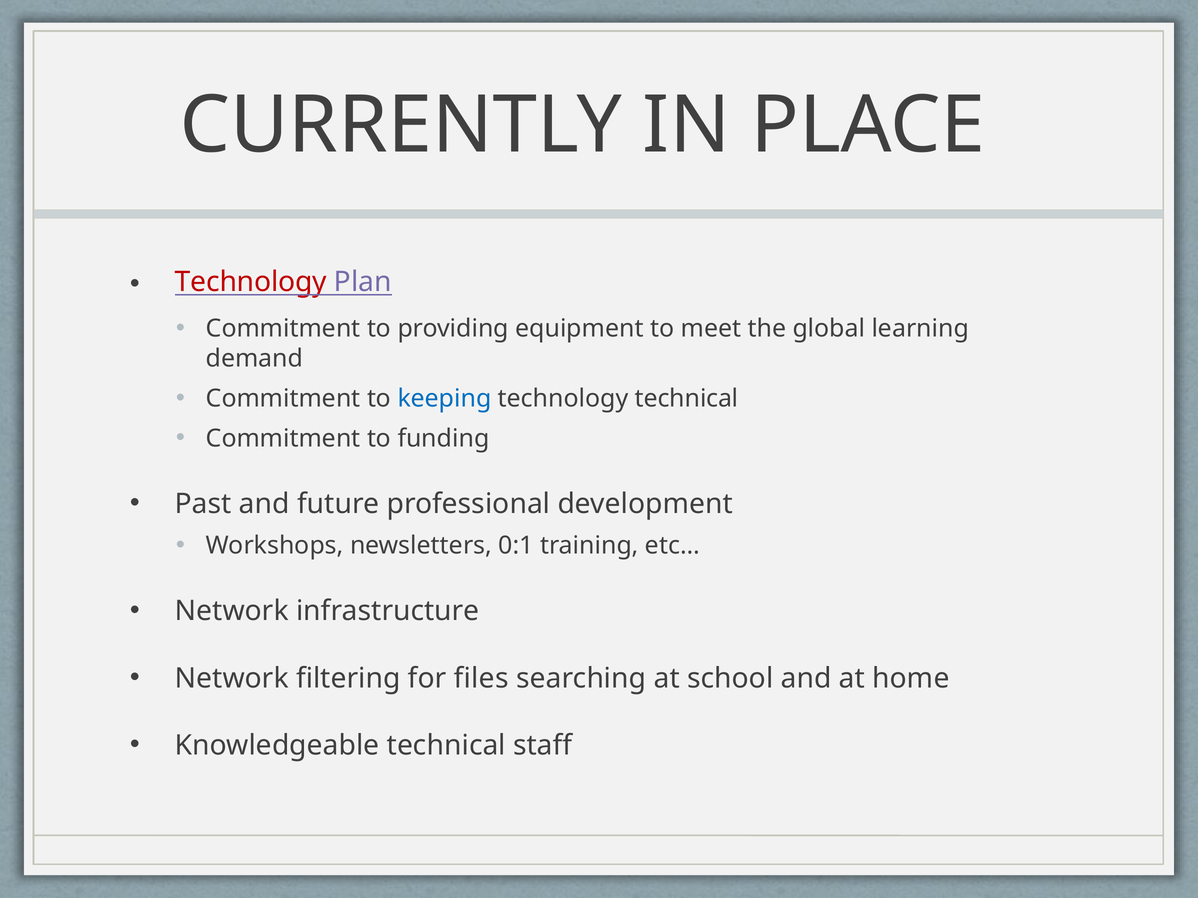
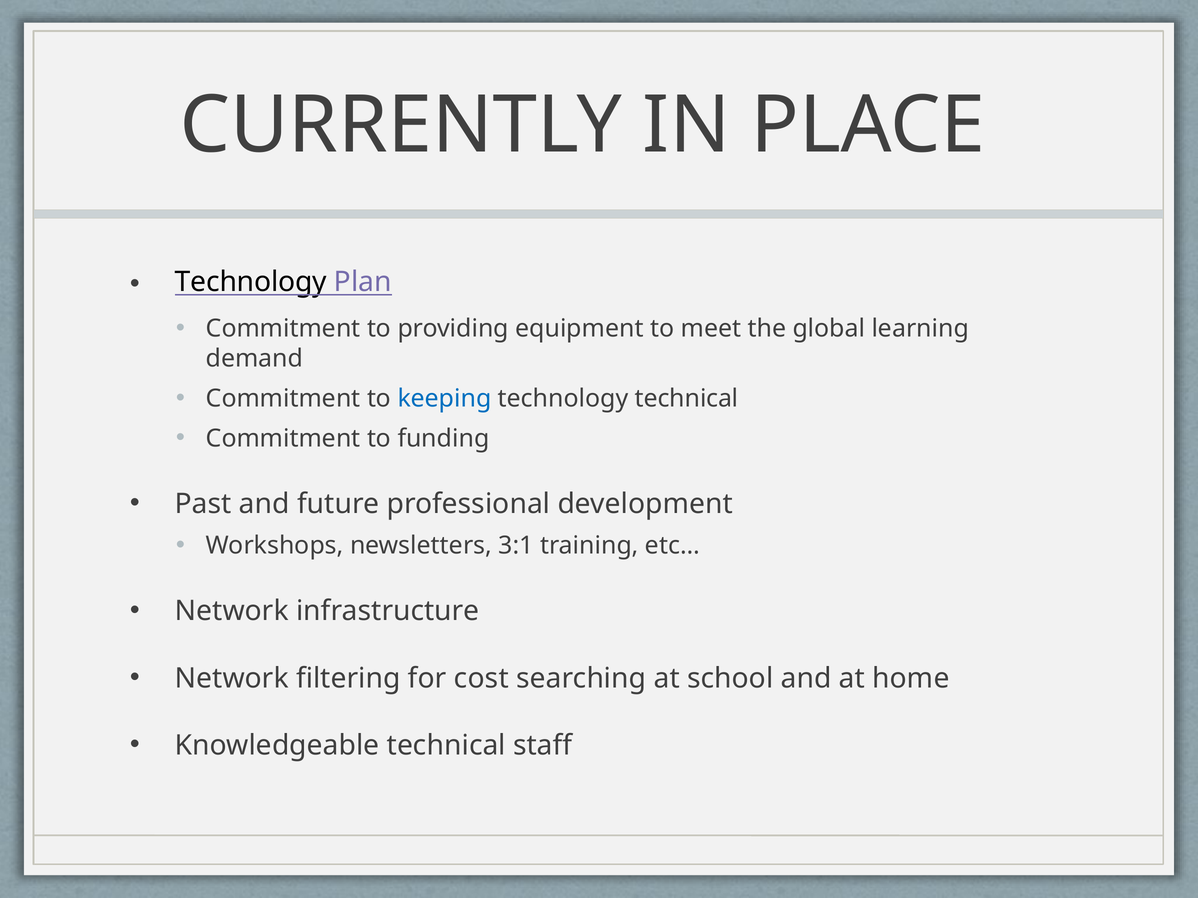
Technology colour: red -> black (251, 282)
0:1: 0:1 -> 3:1 (516, 546)
files: files -> cost (481, 679)
